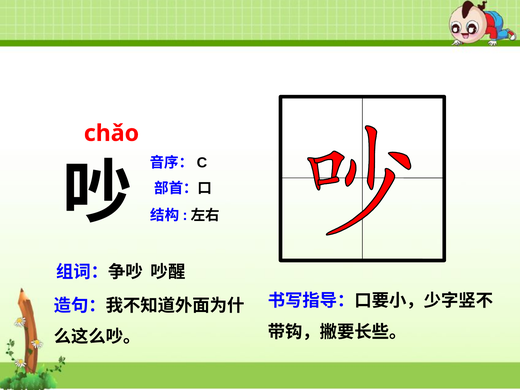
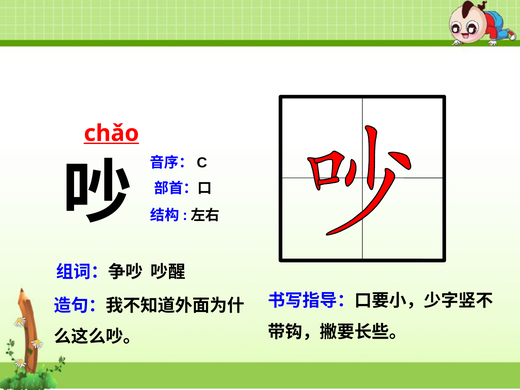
chǎo underline: none -> present (111, 133)
